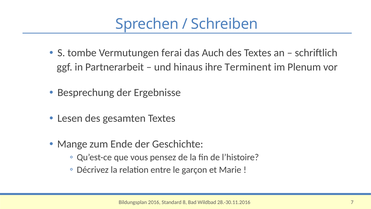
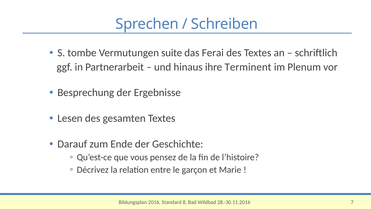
ferai: ferai -> suite (172, 53)
Auch: Auch -> Ferai (213, 53)
Mange: Mange -> Darauf (72, 144)
